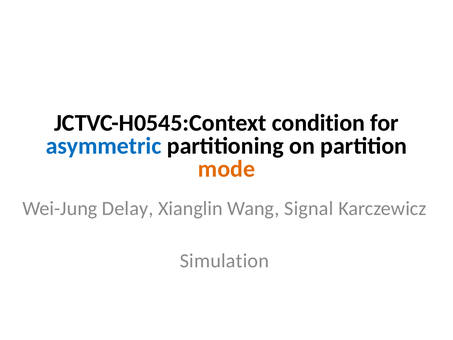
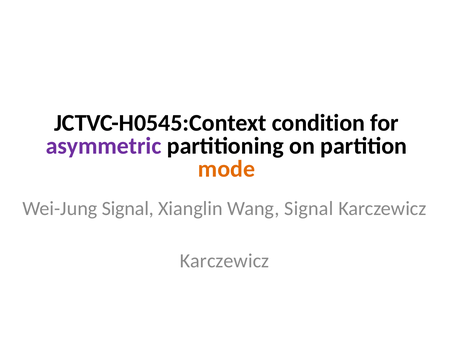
asymmetric colour: blue -> purple (104, 146)
Wei-Jung Delay: Delay -> Signal (128, 208)
Simulation: Simulation -> Karczewicz (225, 261)
